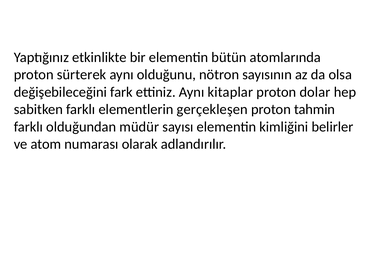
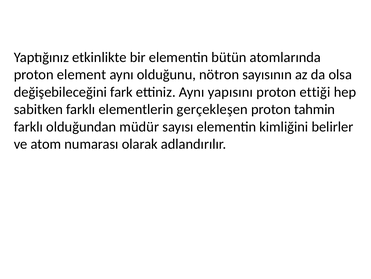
sürterek: sürterek -> element (82, 74)
kitaplar: kitaplar -> yapısını (230, 92)
dolar: dolar -> ettiği (315, 92)
